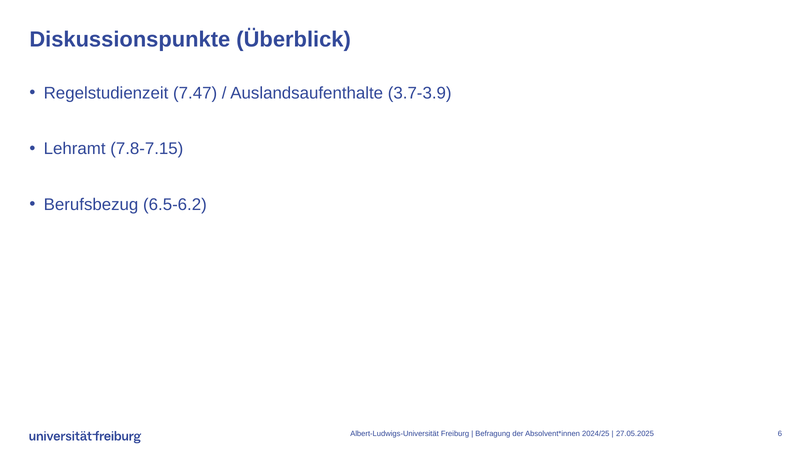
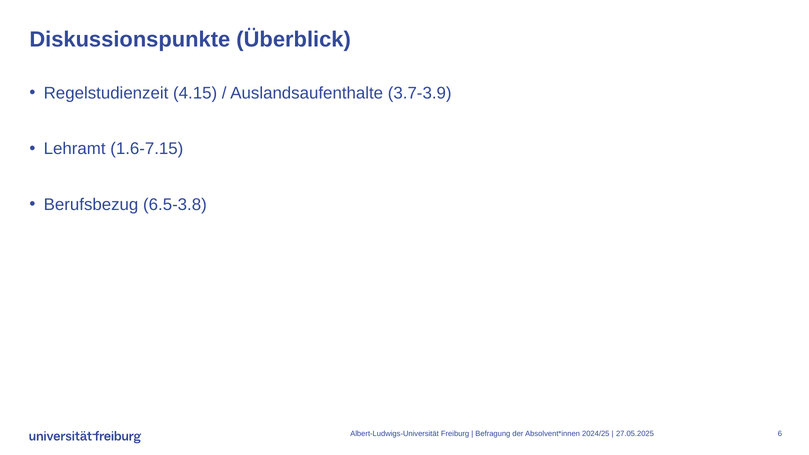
7.47: 7.47 -> 4.15 (195, 93)
7.8-7.15: 7.8-7.15 -> 1.6-7.15 (147, 149)
6.5-6.2: 6.5-6.2 -> 6.5-3.8 (175, 205)
